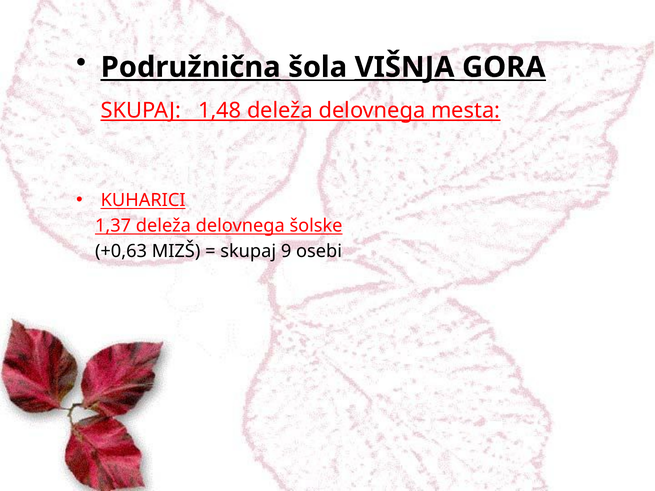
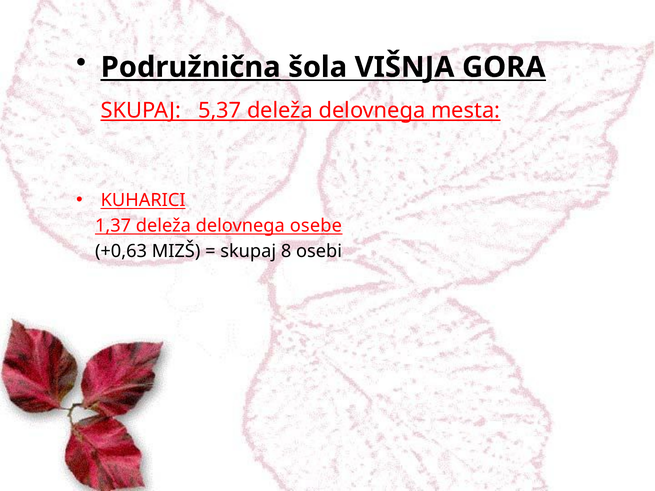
VIŠNJA underline: present -> none (405, 67)
1,48: 1,48 -> 5,37 (220, 110)
šolske: šolske -> osebe (316, 226)
9: 9 -> 8 (286, 251)
